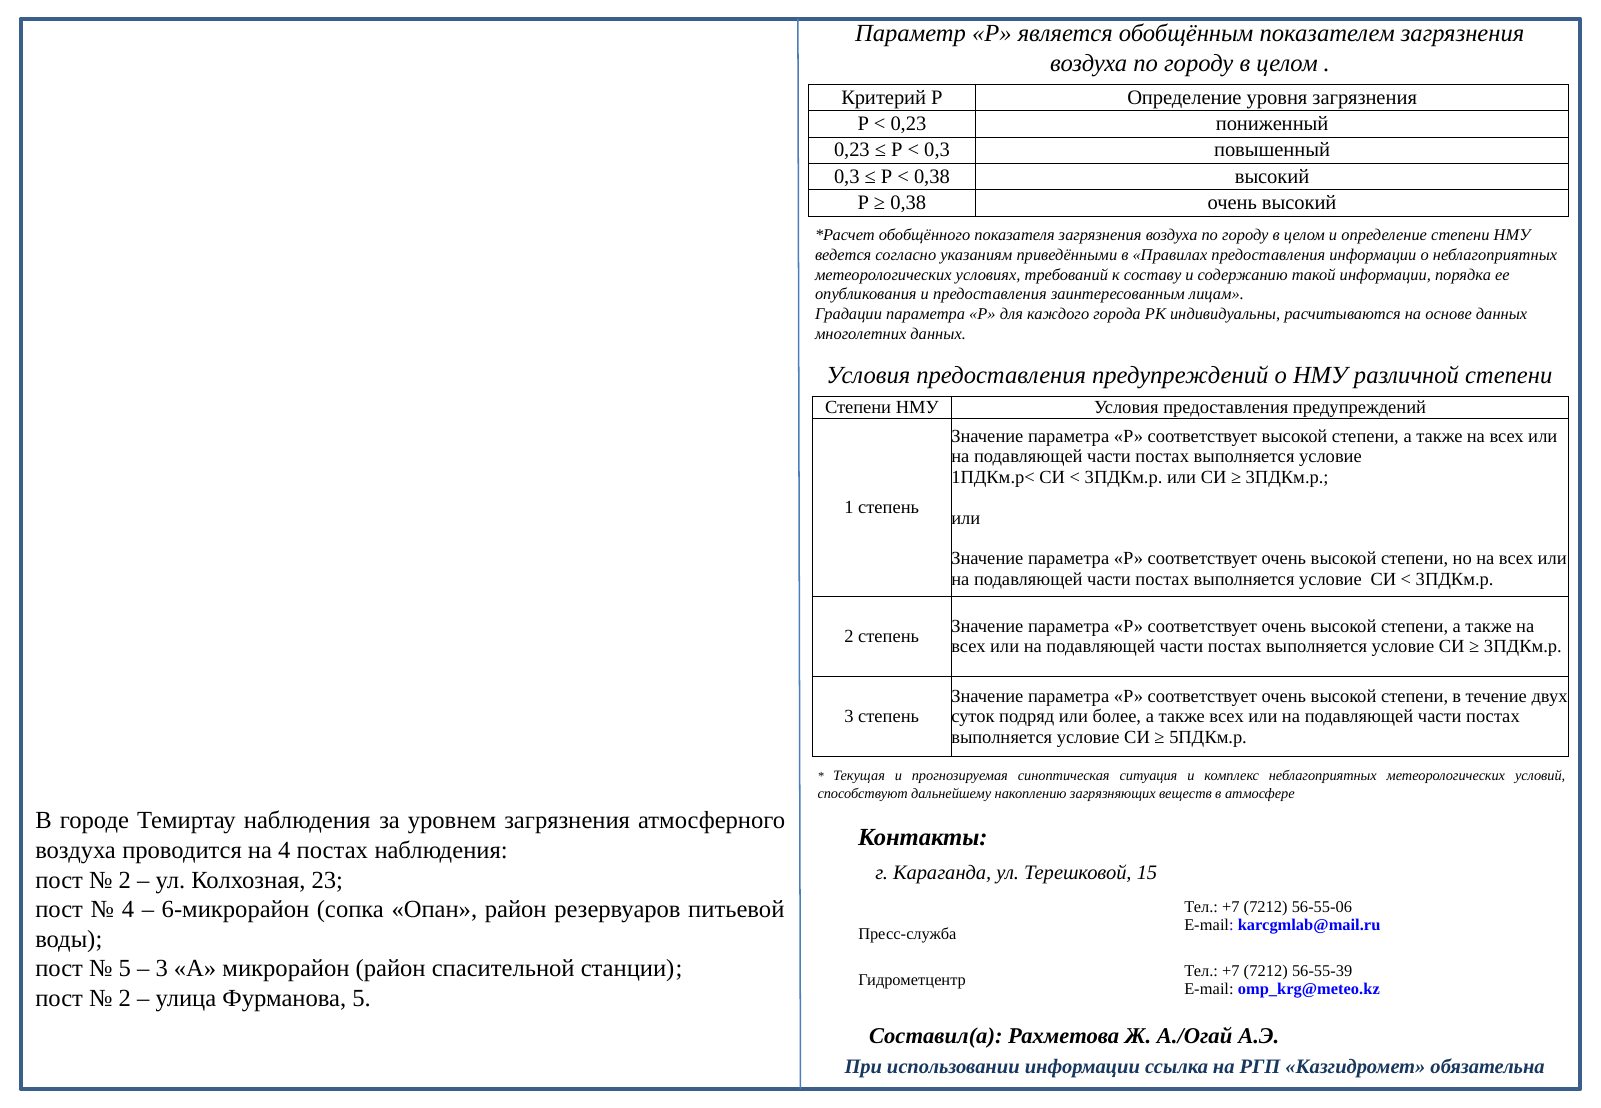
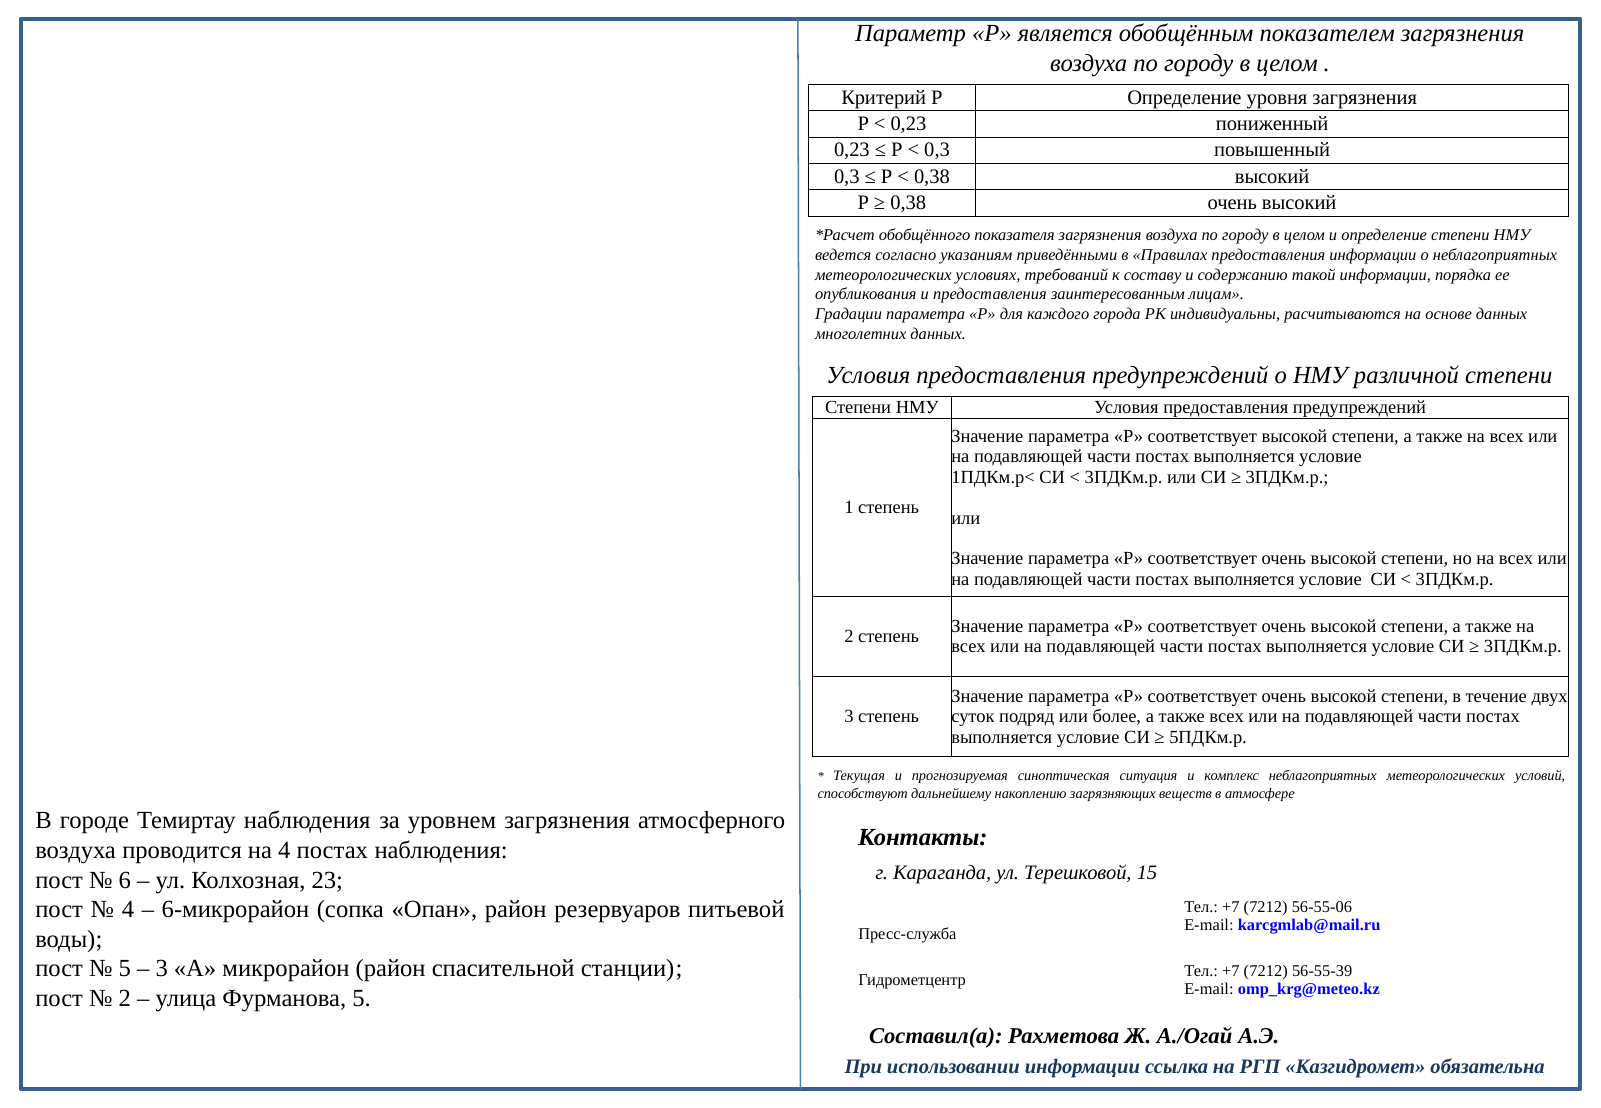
2: 2 -> 6 (125, 880)
